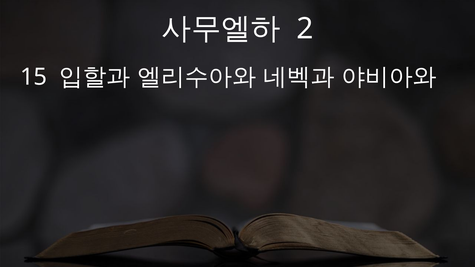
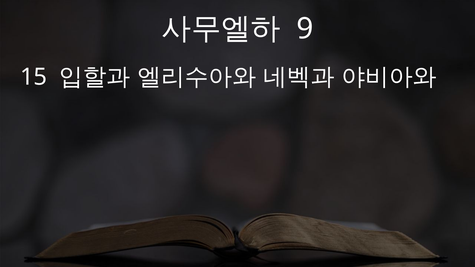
2: 2 -> 9 (305, 29)
